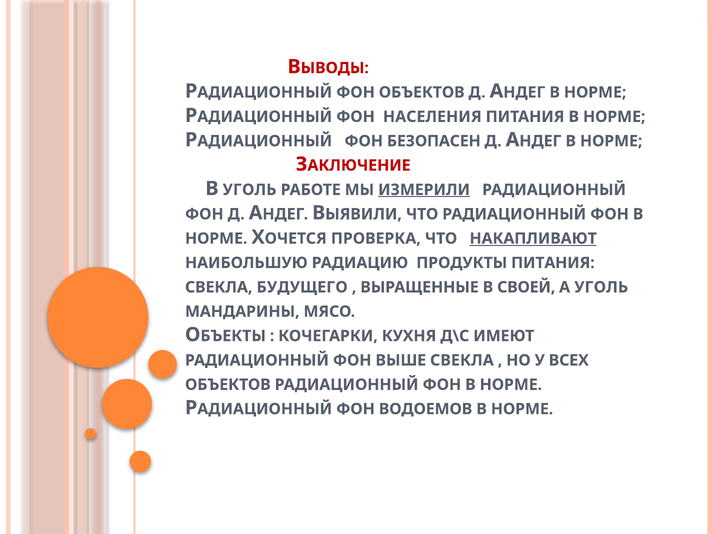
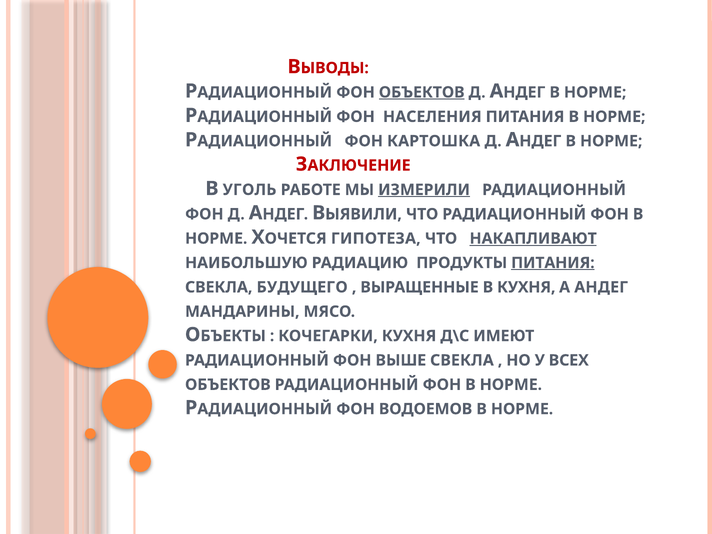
ОБЪЕКТОВ underline: none -> present (422, 92)
БЕЗОПАСЕН: БЕЗОПАСЕН -> КАРТОШКА (434, 141)
ПРОВЕРКА: ПРОВЕРКА -> ГИПОТЕЗА (376, 239)
ПИТАНИЯ underline: none -> present (553, 263)
В СВОЕЙ: СВОЕЙ -> КУХНЯ (526, 287)
А УГОЛЬ: УГОЛЬ -> АНДЕГ (601, 287)
